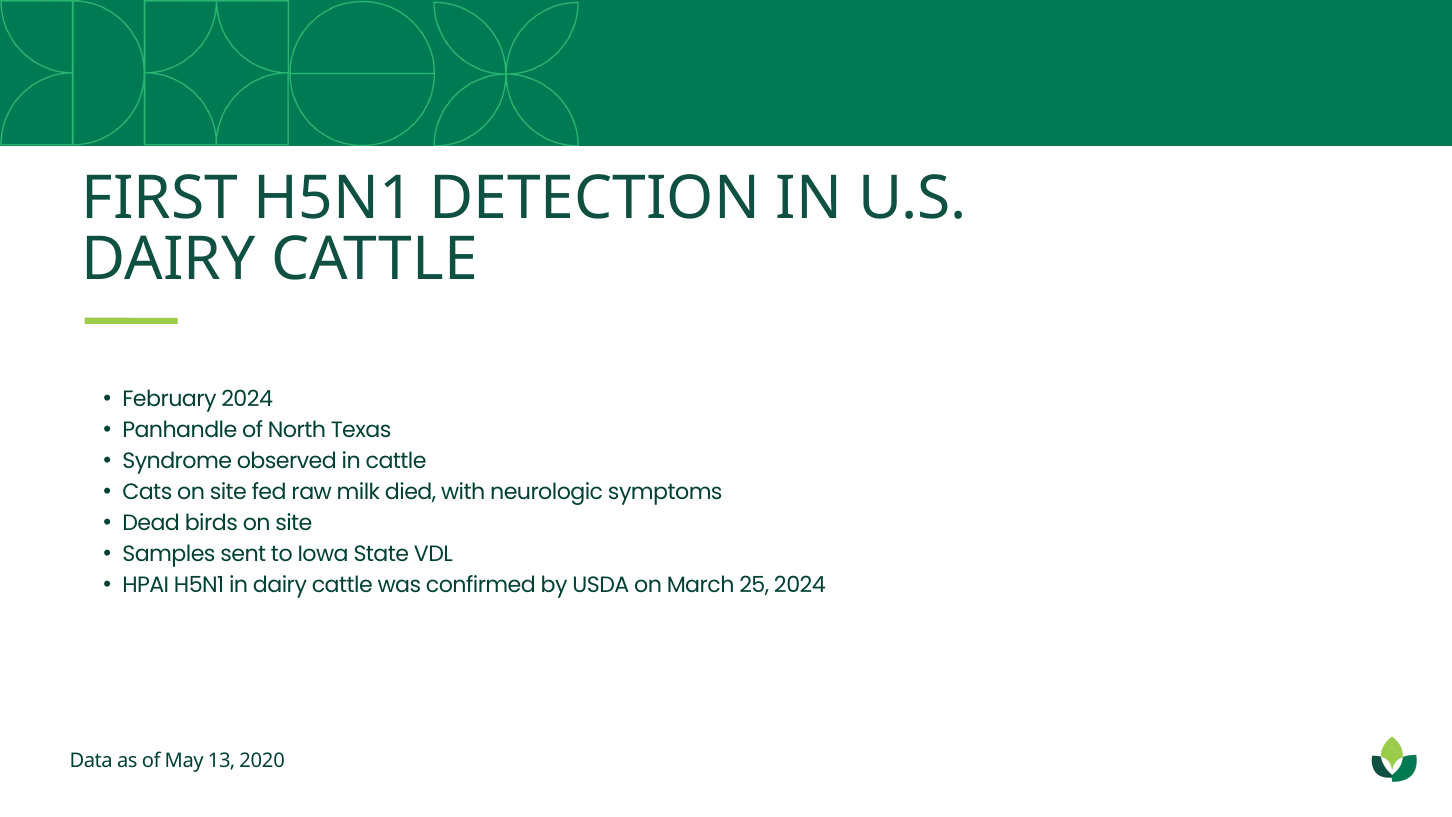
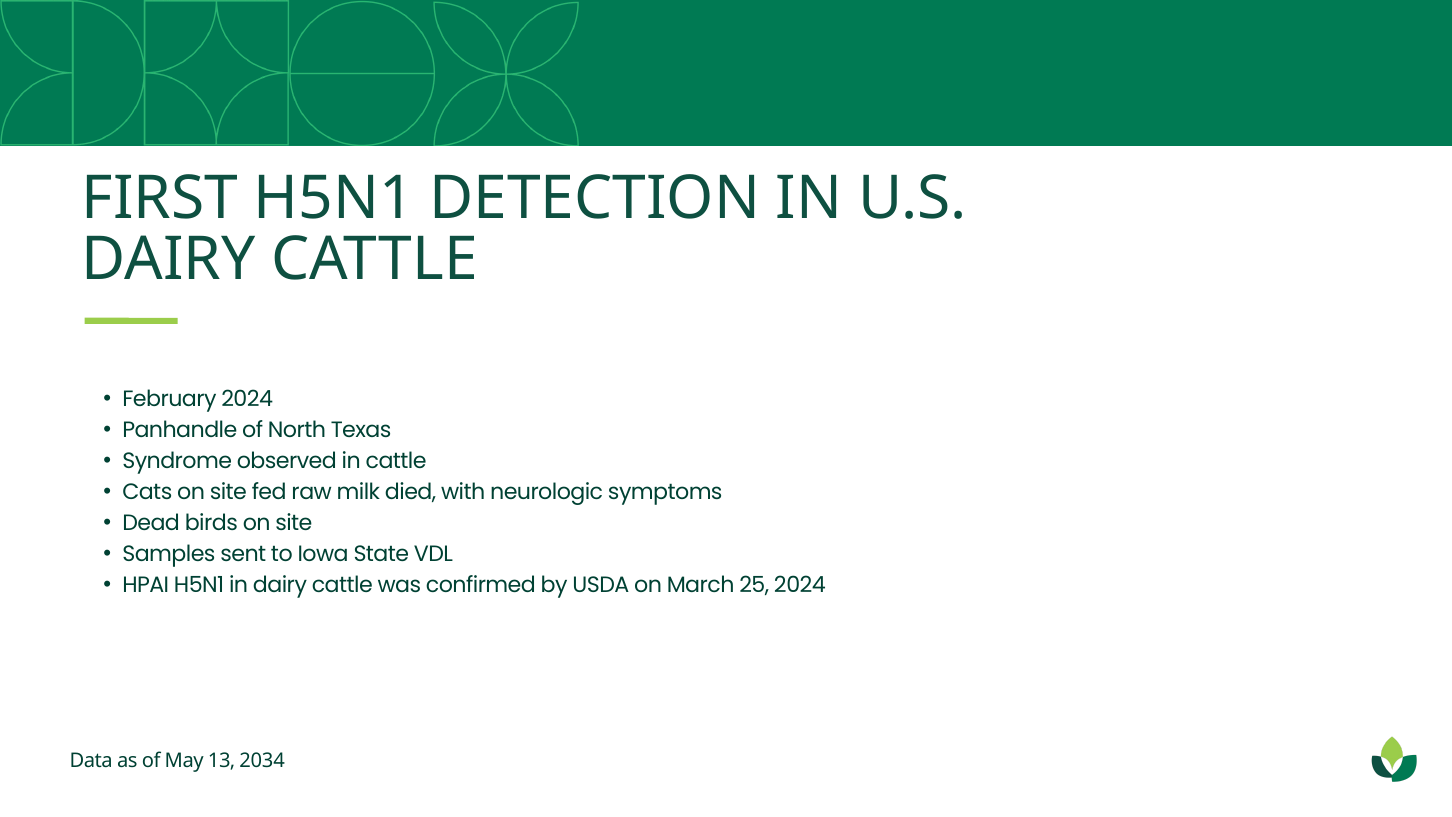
2020: 2020 -> 2034 (262, 760)
